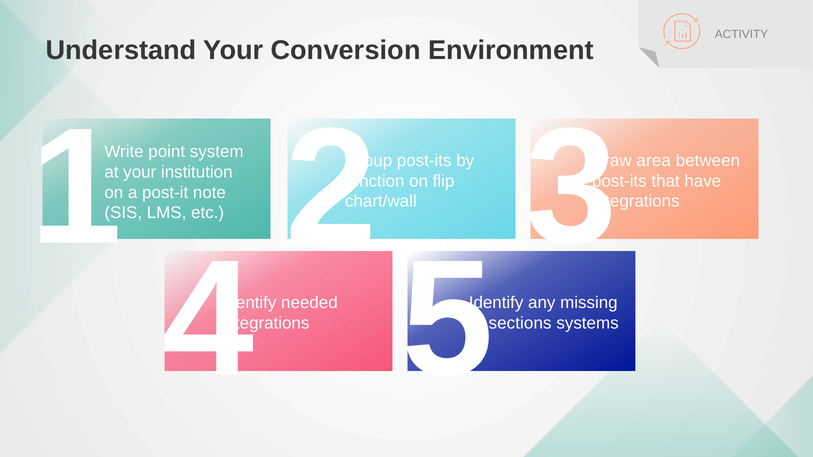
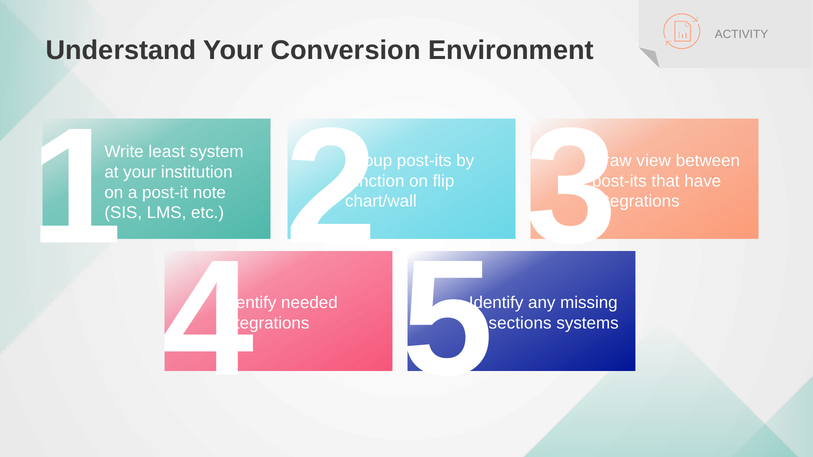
point: point -> least (167, 152)
area: area -> view (654, 161)
